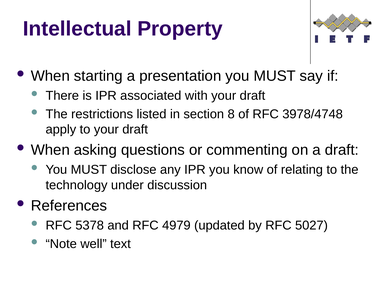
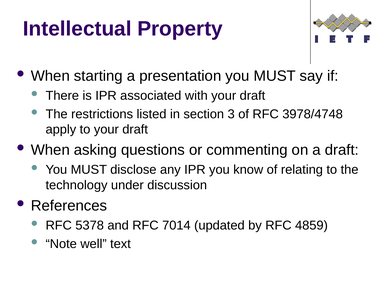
8: 8 -> 3 (231, 114)
4979: 4979 -> 7014 (176, 225)
5027: 5027 -> 4859 (311, 225)
